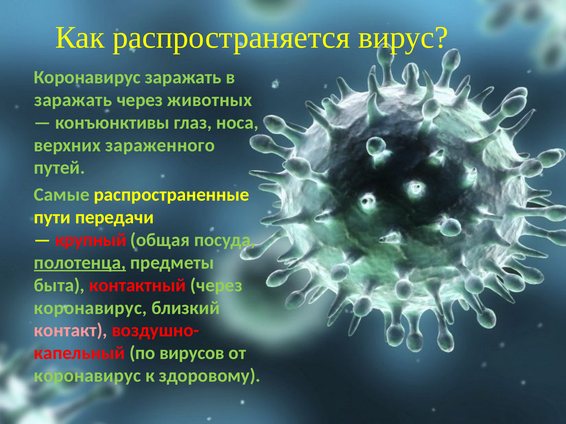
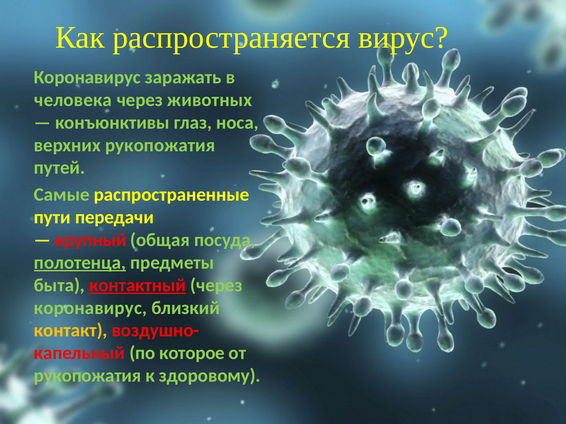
заражать: заражать -> человека (73, 100)
верхних зараженного: зараженного -> рукопожатия (160, 145)
контактный underline: none -> present (138, 286)
контакт colour: pink -> yellow (71, 331)
вирусов: вирусов -> которое (192, 353)
коронавирус: коронавирус -> рукопожатия (88, 376)
